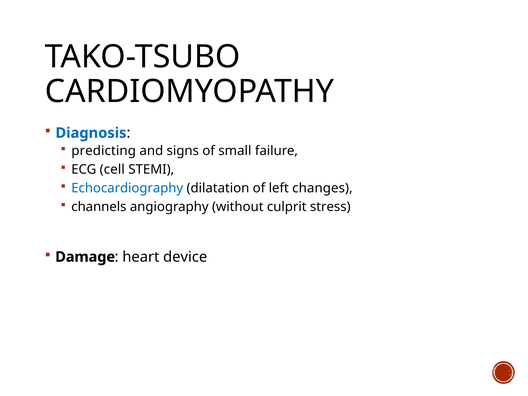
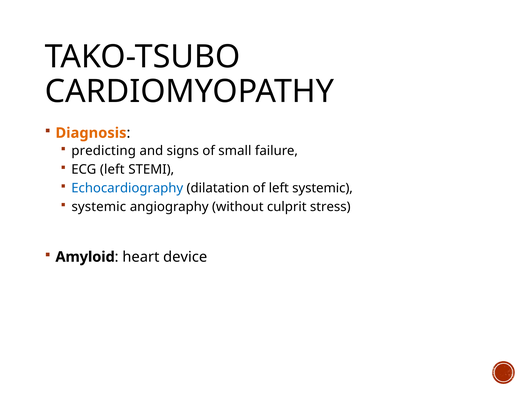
Diagnosis colour: blue -> orange (91, 133)
ECG cell: cell -> left (112, 170)
left changes: changes -> systemic (323, 188)
channels: channels -> systemic (99, 207)
Damage: Damage -> Amyloid (85, 257)
